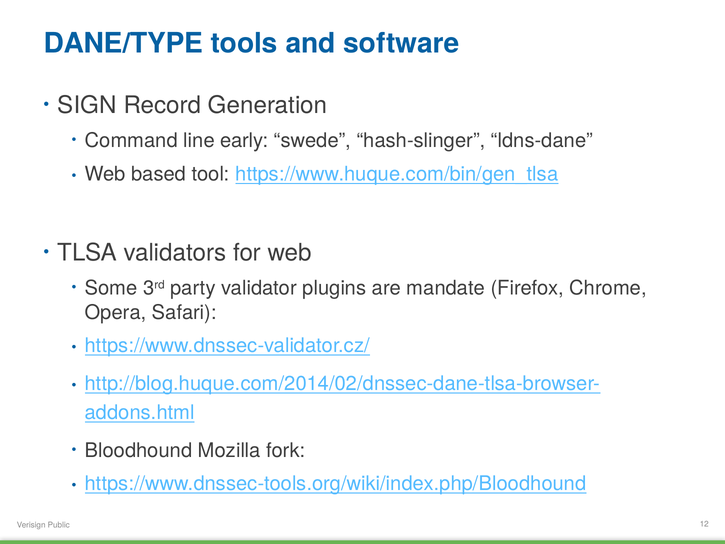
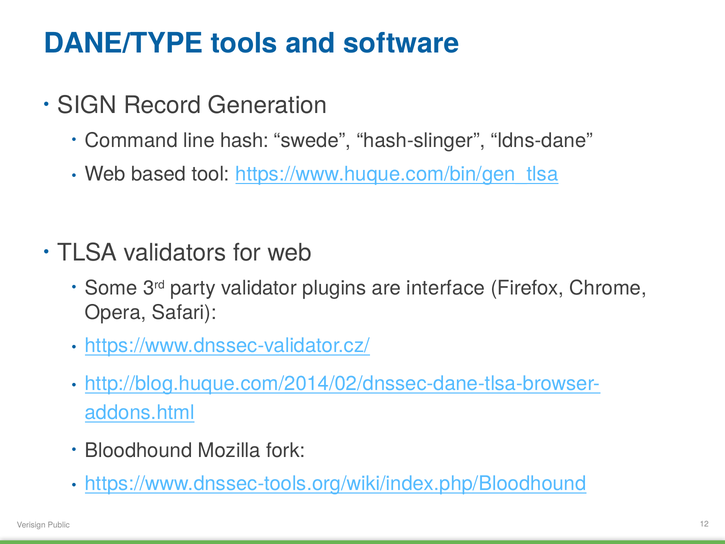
early: early -> hash (244, 141)
mandate: mandate -> interface (446, 288)
